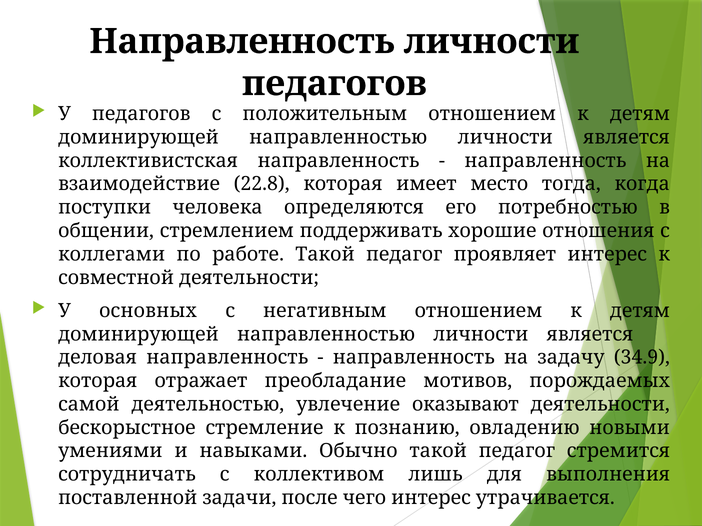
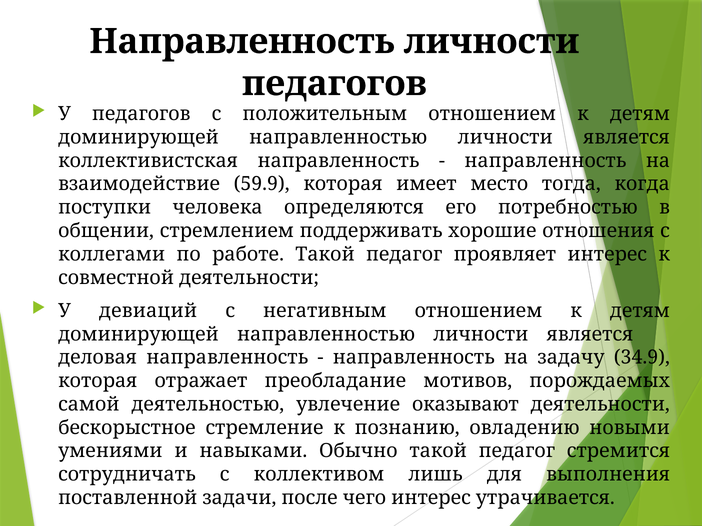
22.8: 22.8 -> 59.9 (262, 184)
основных: основных -> девиаций (148, 311)
